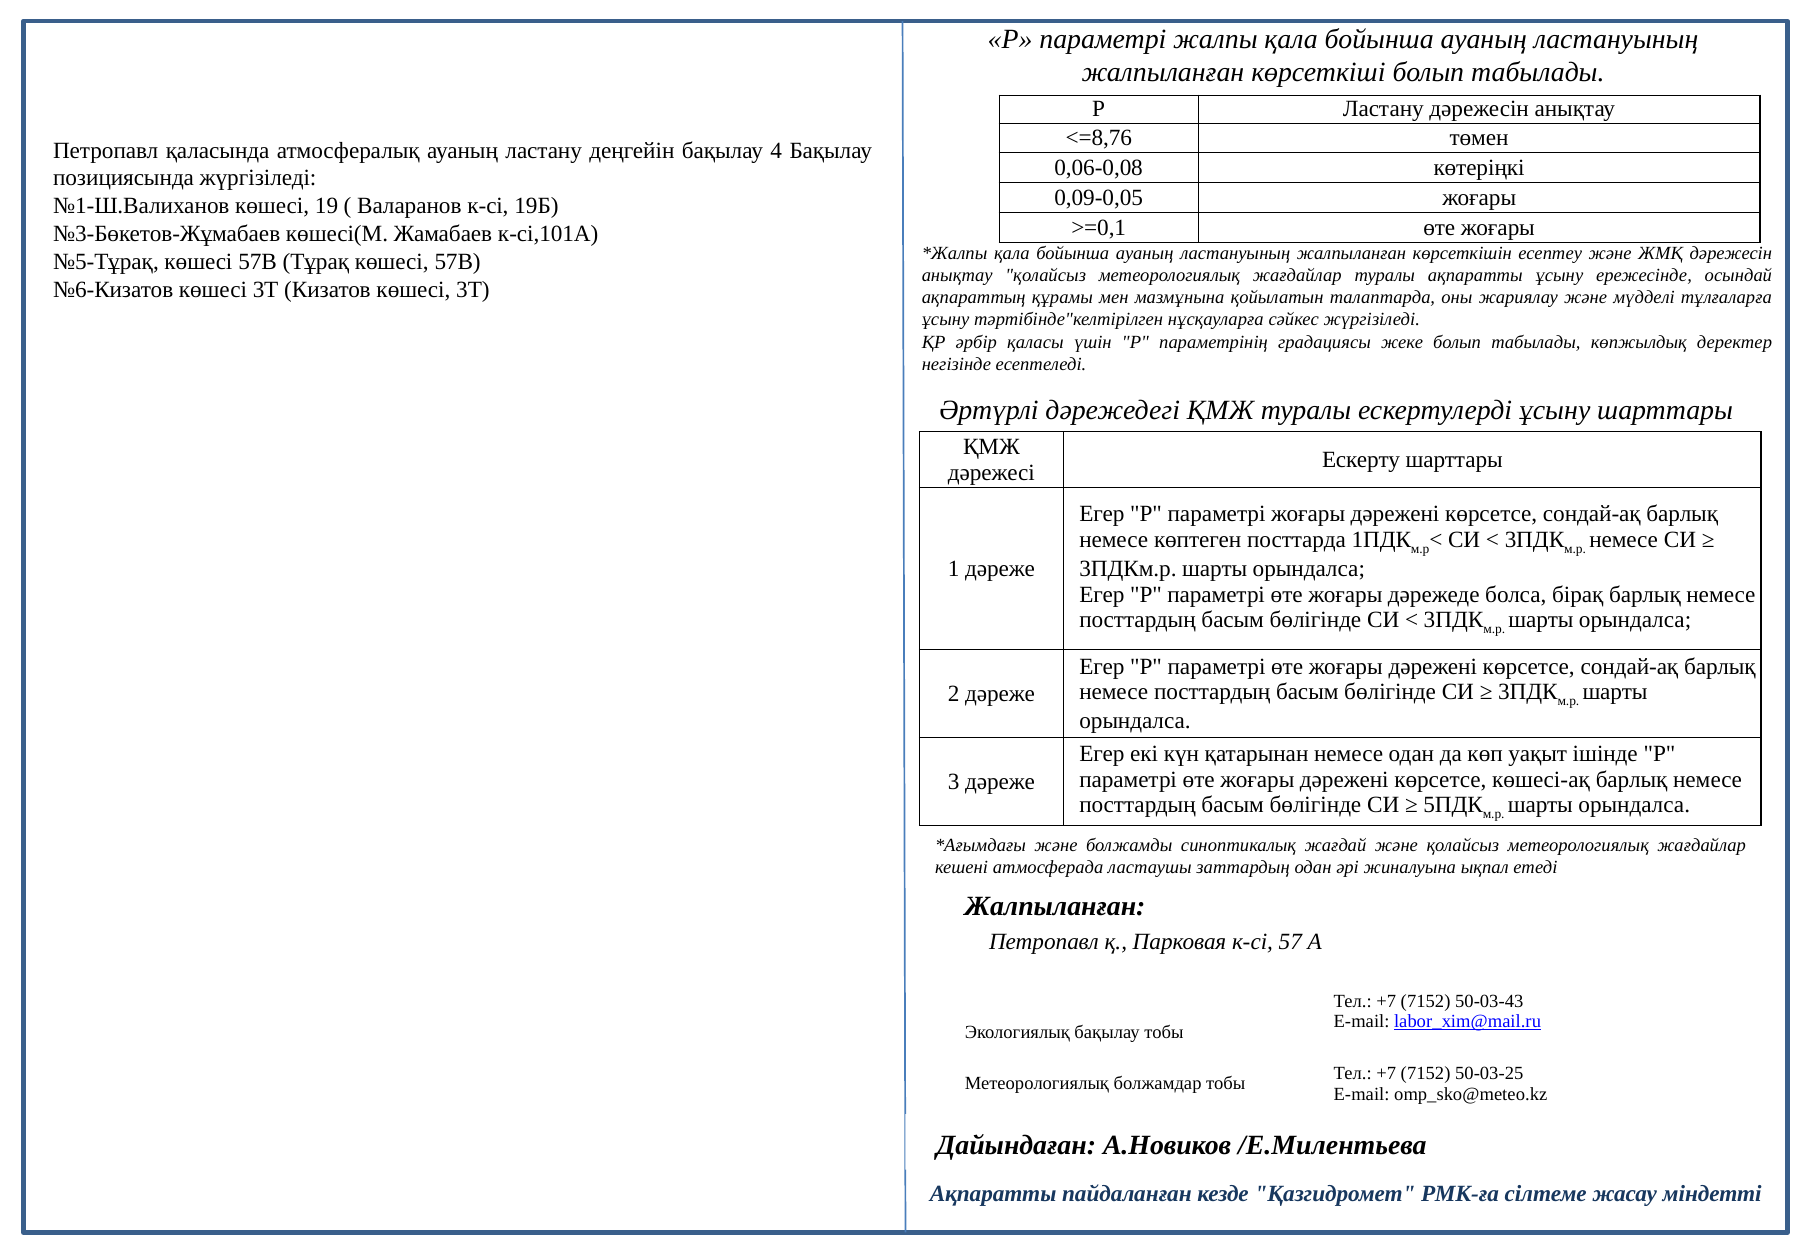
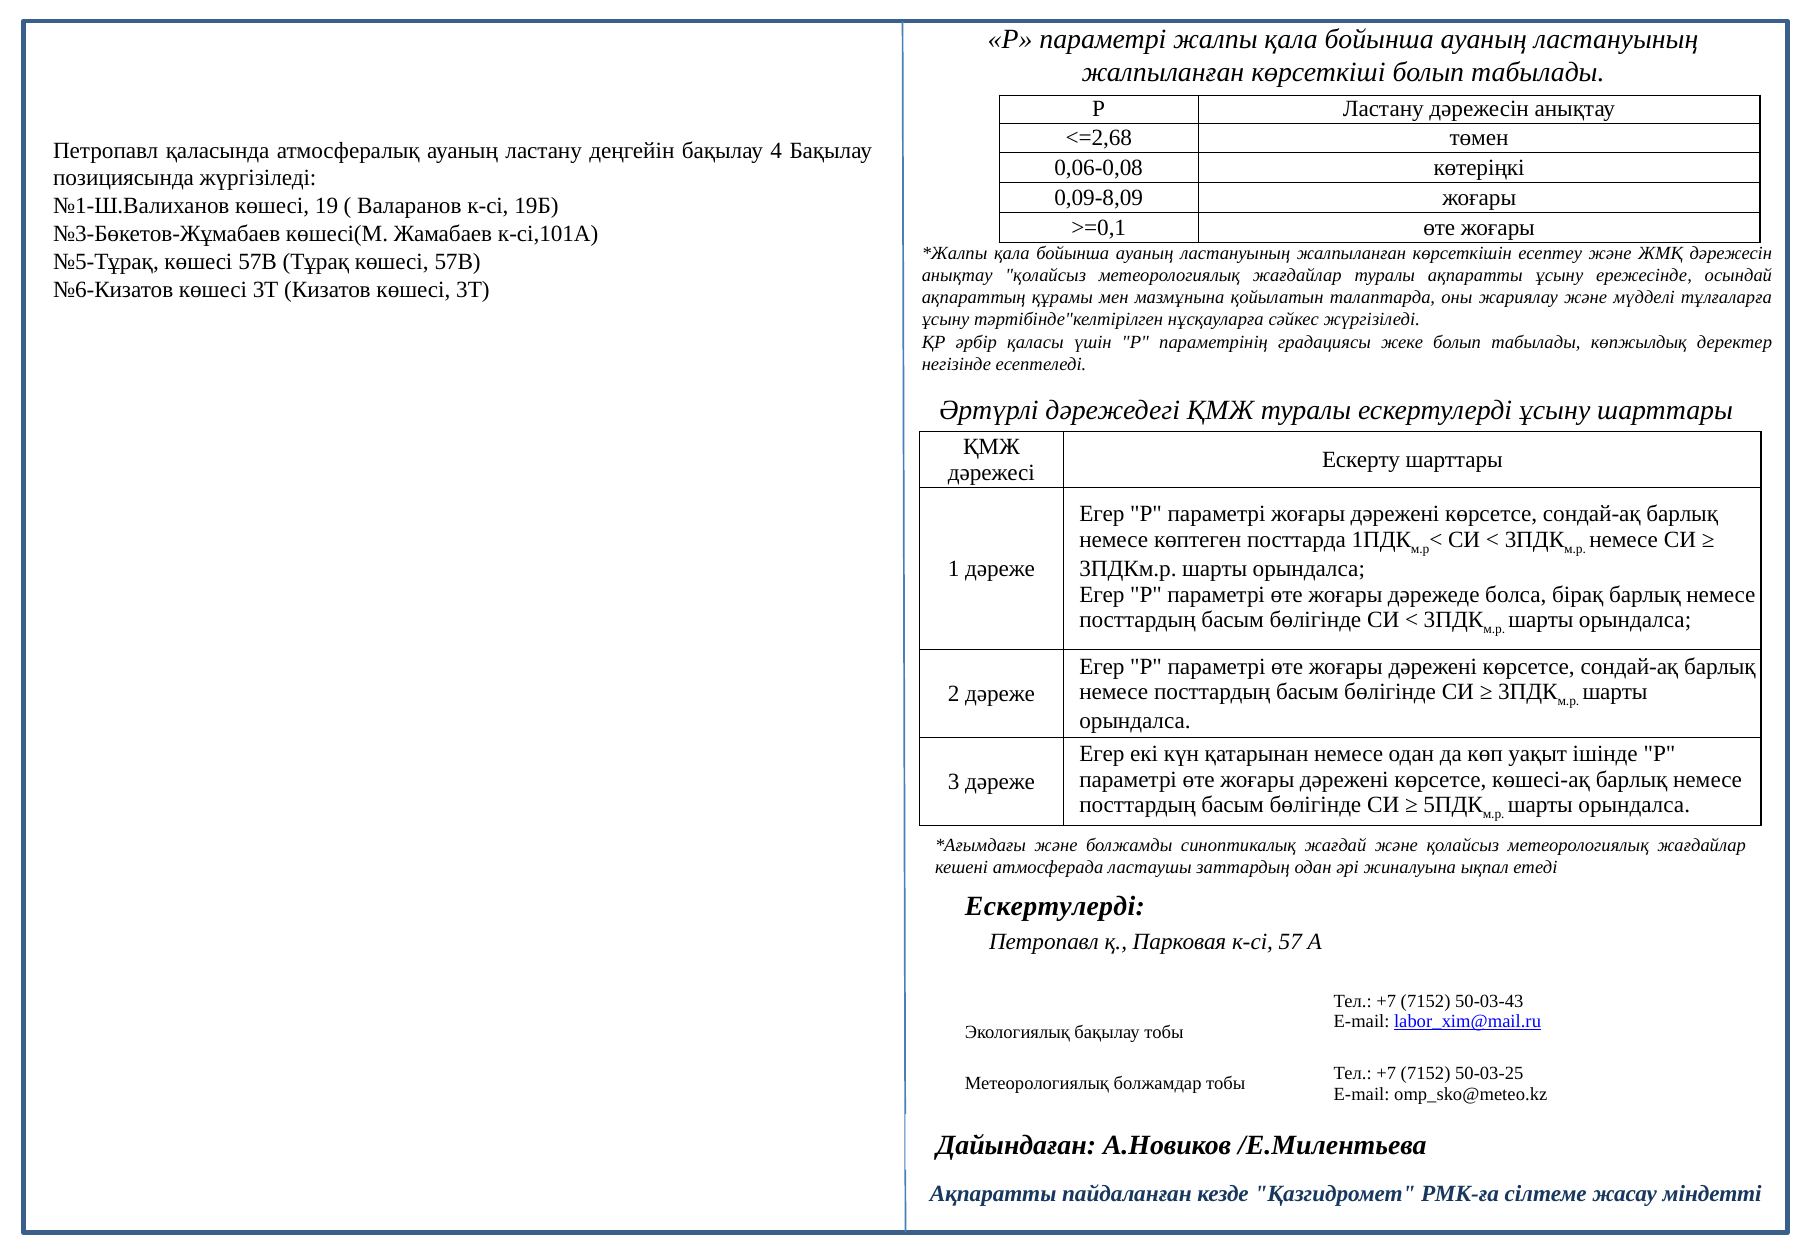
<=8,76: <=8,76 -> <=2,68 (1099, 138)
0,09-0,05: 0,09-0,05 -> 0,09-8,09 (1099, 197)
Жалпыланған: Жалпыланған -> Ескертулерді (1055, 906)
